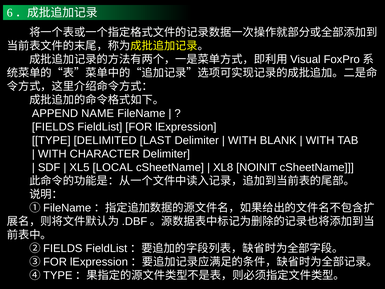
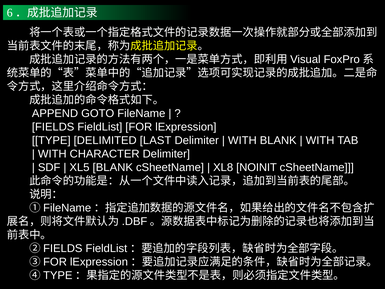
NAME: NAME -> GOTO (98, 113)
XL5 LOCAL: LOCAL -> BLANK (113, 167)
